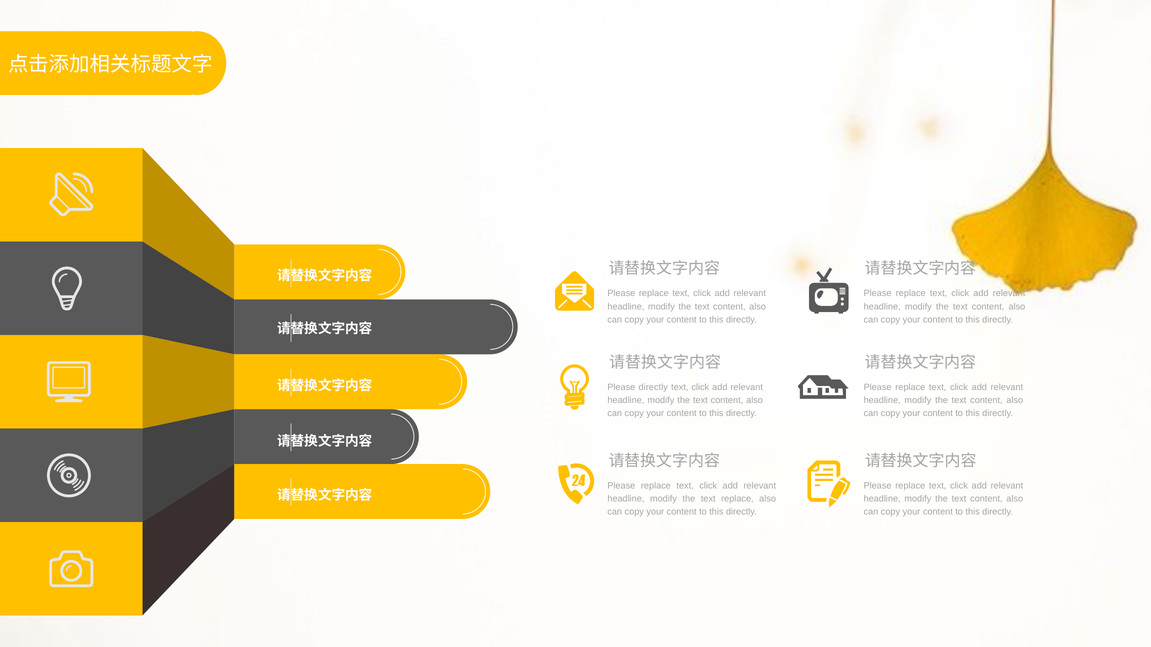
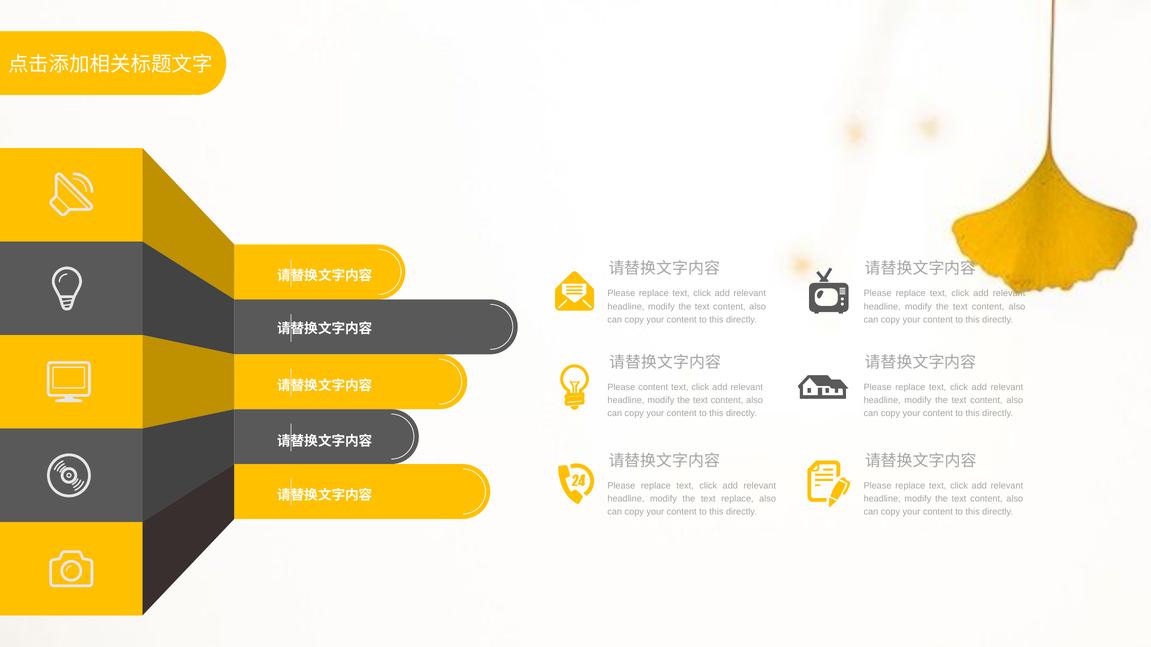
Please directly: directly -> content (653, 387)
